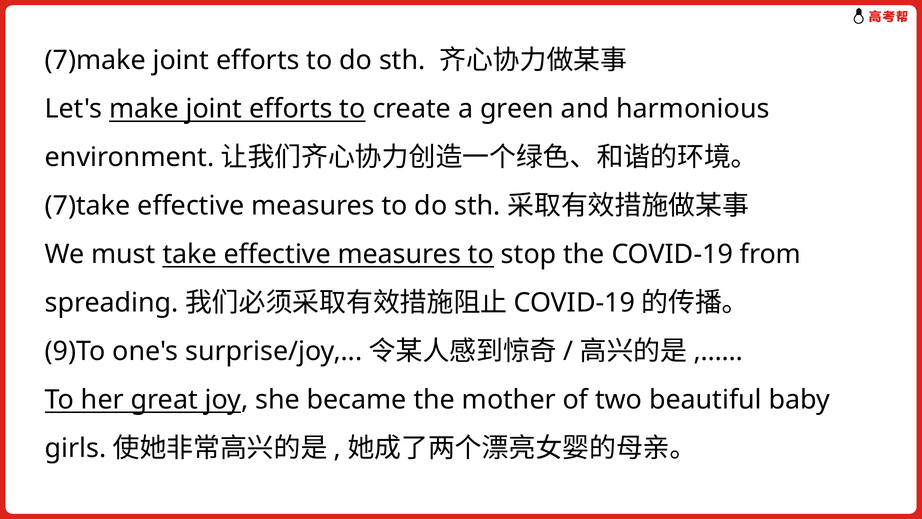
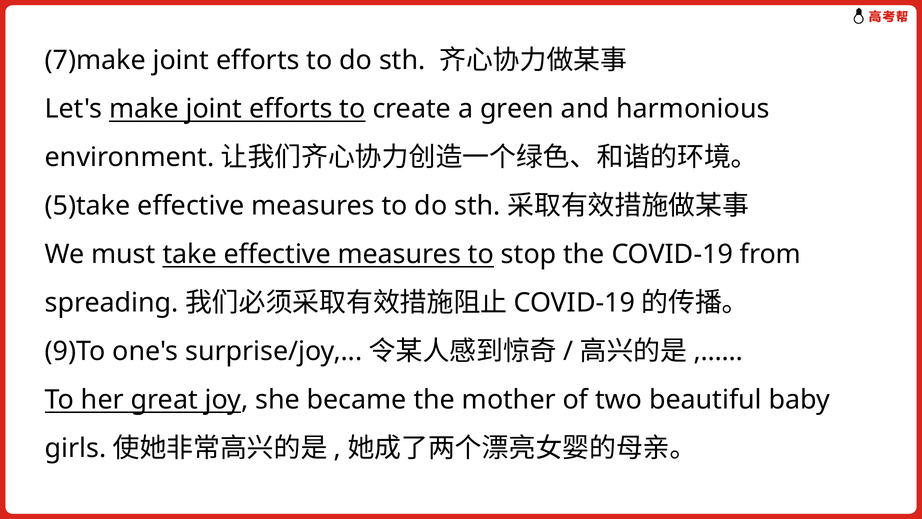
7)take: 7)take -> 5)take (88, 206)
